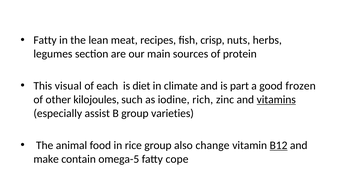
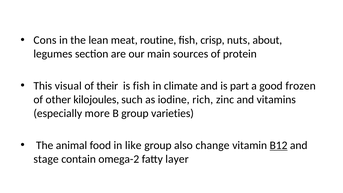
Fatty: Fatty -> Cons (45, 40)
recipes: recipes -> routine (158, 40)
herbs: herbs -> about (267, 40)
each: each -> their (107, 86)
is diet: diet -> fish (141, 86)
vitamins underline: present -> none (276, 100)
assist: assist -> more (97, 113)
rice: rice -> like (133, 145)
make: make -> stage (46, 159)
omega-5: omega-5 -> omega-2 (119, 159)
cope: cope -> layer (177, 159)
